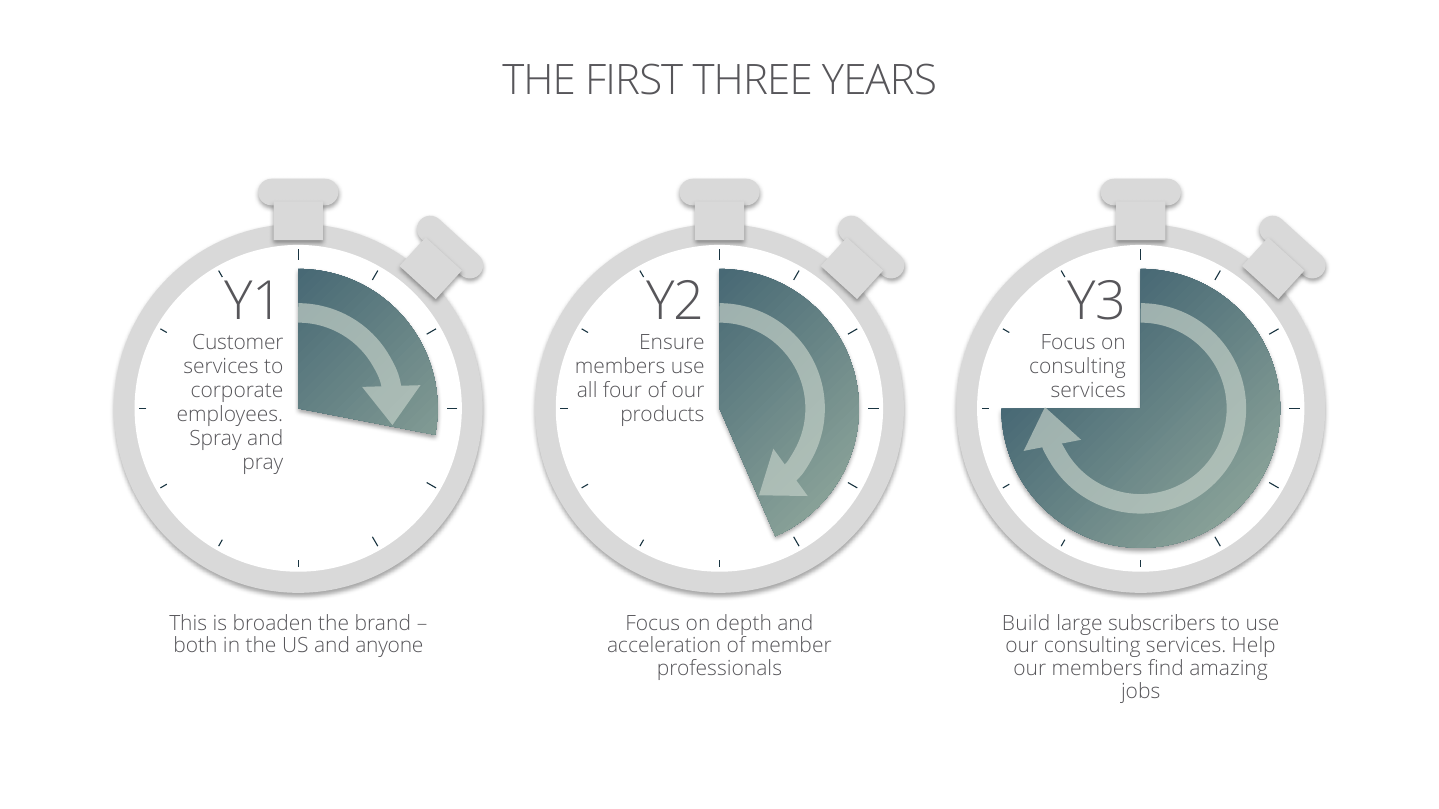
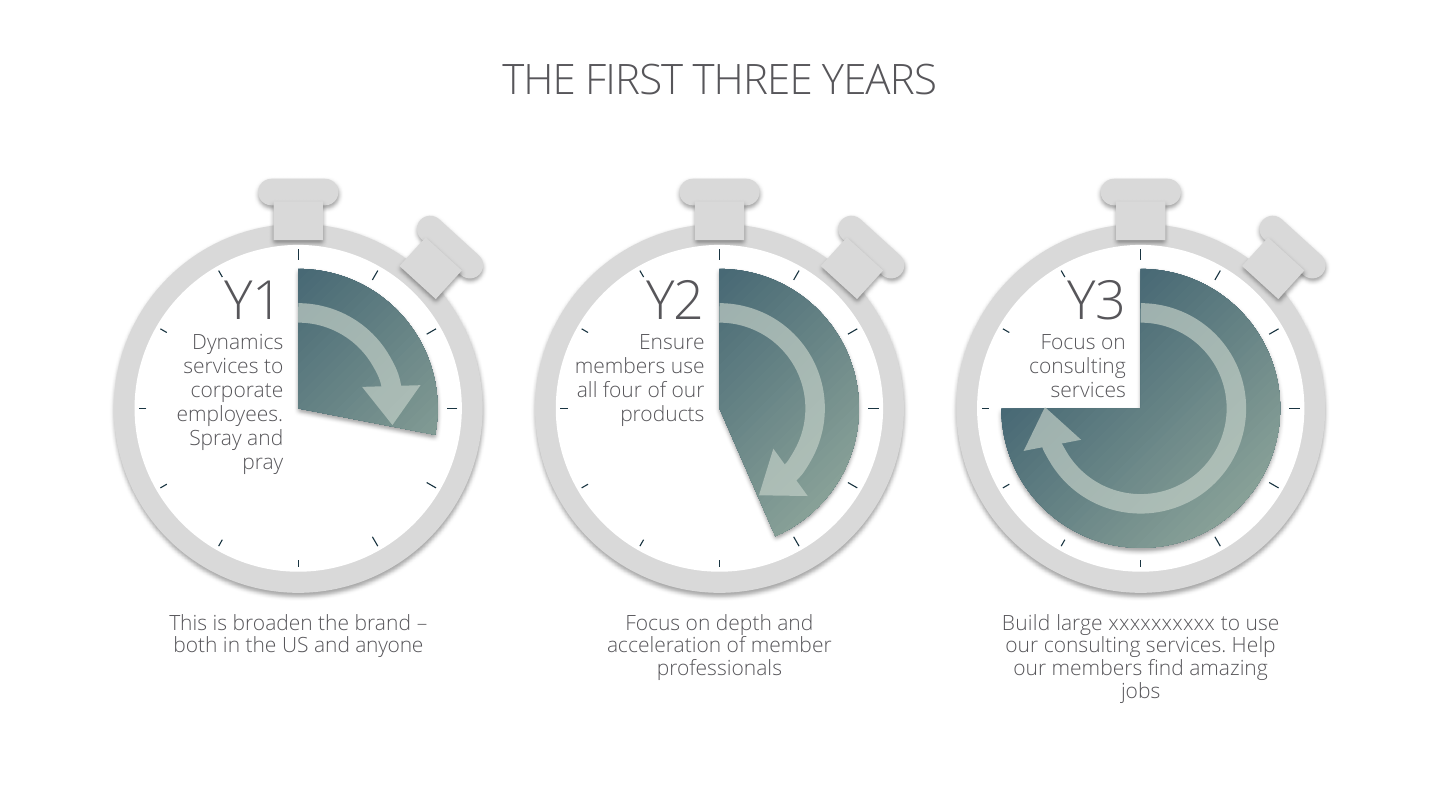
Customer: Customer -> Dynamics (238, 343)
subscribers: subscribers -> xxxxxxxxxx (1162, 623)
